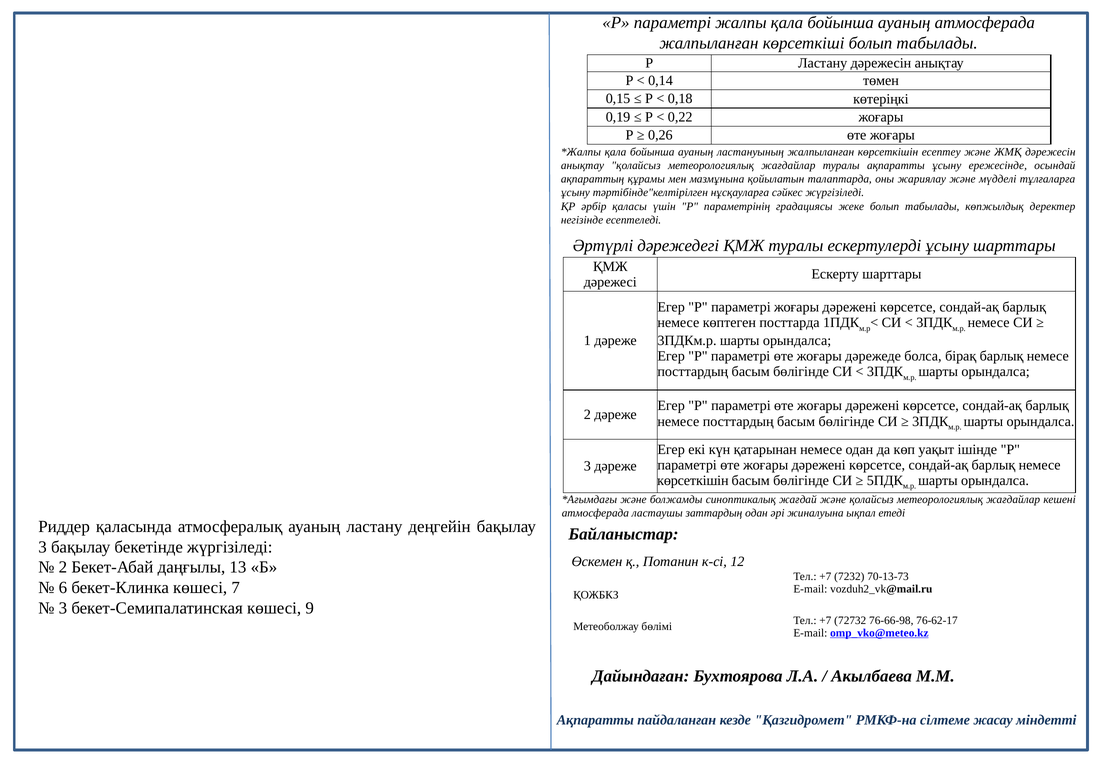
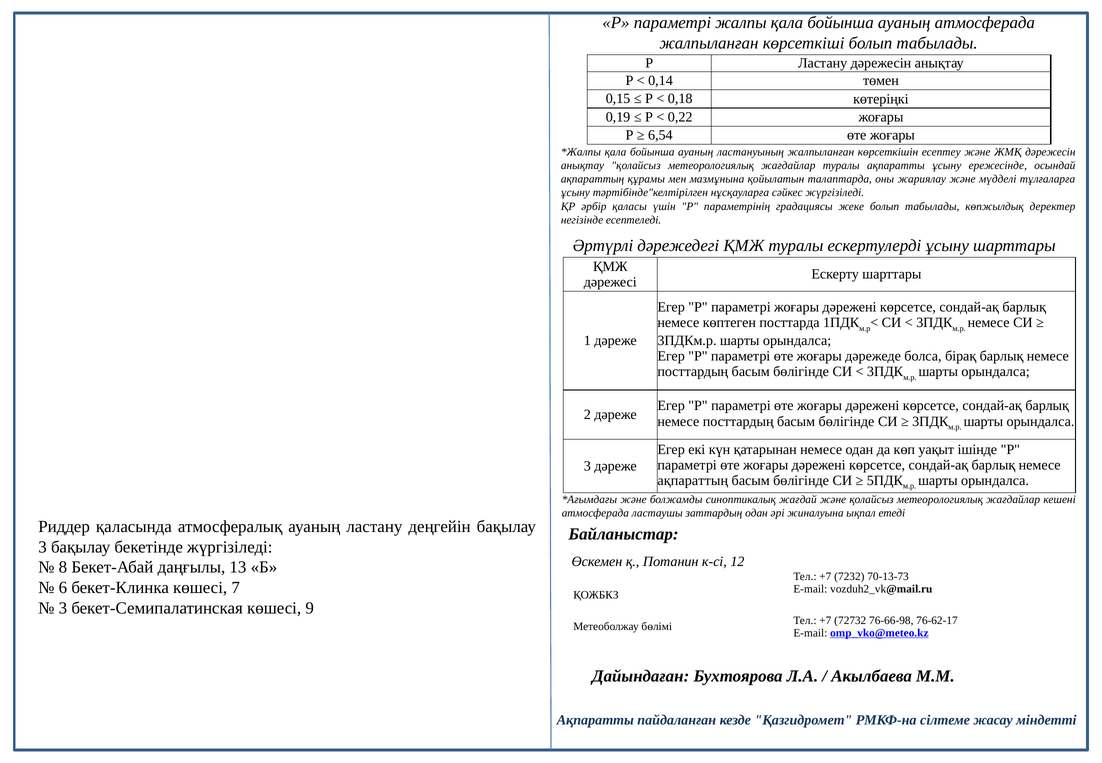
0,26: 0,26 -> 6,54 (660, 135)
көрсеткішін: көрсеткішін -> ақпараттың (693, 480)
2: 2 -> 8 (63, 567)
